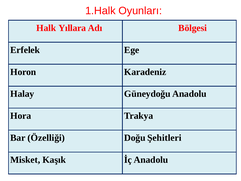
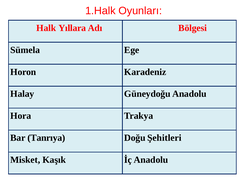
Erfelek: Erfelek -> Sümela (25, 50)
Özelliği: Özelliği -> Tanrıya (46, 138)
